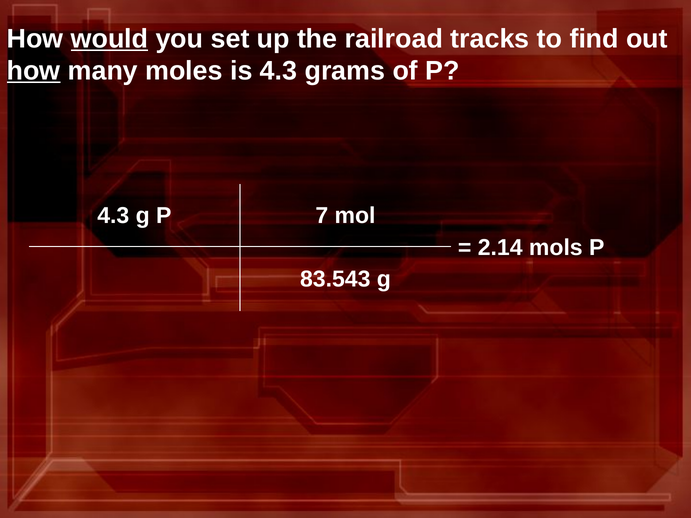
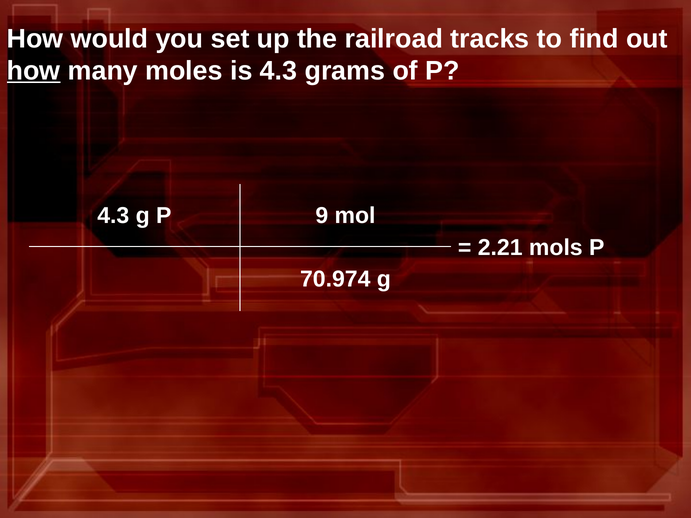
would underline: present -> none (110, 39)
7: 7 -> 9 (322, 216)
2.14: 2.14 -> 2.21 (500, 248)
83.543: 83.543 -> 70.974 (335, 279)
